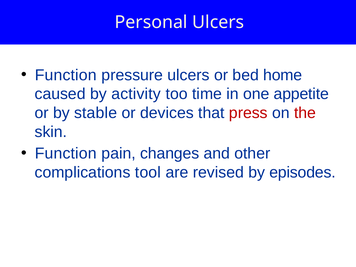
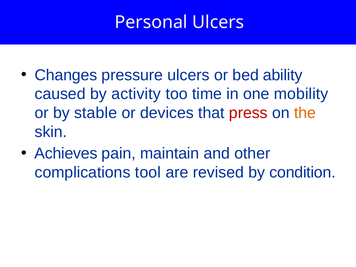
Function: Function -> Changes (66, 75)
home: home -> ability (283, 75)
appetite: appetite -> mobility (301, 94)
the colour: red -> orange (305, 113)
Function: Function -> Achieves (66, 153)
changes: changes -> maintain (170, 153)
episodes: episodes -> condition (303, 172)
